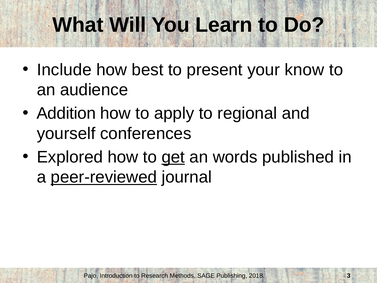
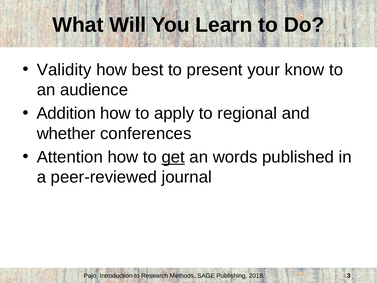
Include: Include -> Validity (64, 70)
yourself: yourself -> whether (66, 133)
Explored: Explored -> Attention (70, 157)
peer-reviewed underline: present -> none (104, 177)
